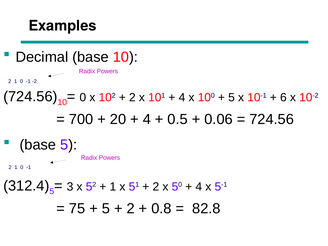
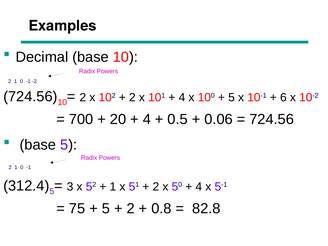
0: 0 -> 2 (83, 97)
